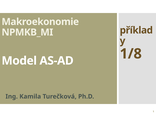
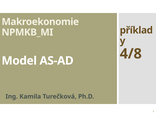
1/8: 1/8 -> 4/8 (131, 54)
